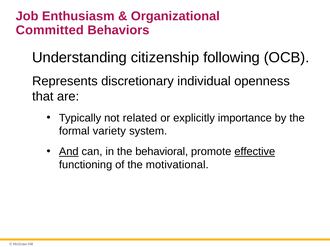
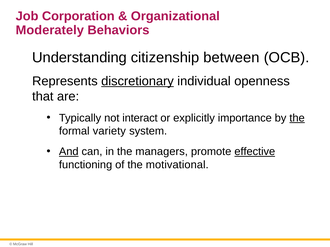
Enthusiasm: Enthusiasm -> Corporation (78, 16)
Committed: Committed -> Moderately (50, 30)
following: following -> between (231, 58)
discretionary underline: none -> present (137, 81)
related: related -> interact (140, 118)
the underline: none -> present (297, 118)
behavioral: behavioral -> managers (162, 152)
